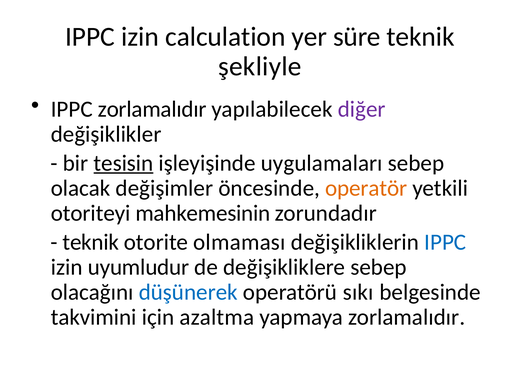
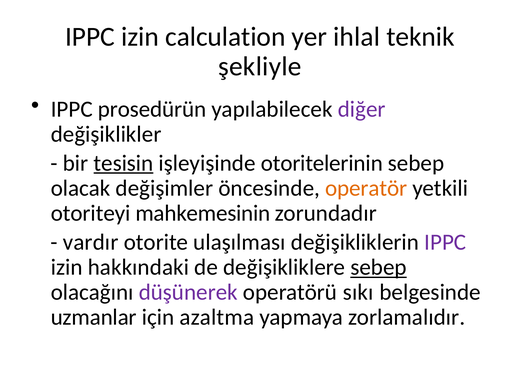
süre: süre -> ihlal (357, 37)
IPPC zorlamalıdır: zorlamalıdır -> prosedürün (152, 109)
uygulamaları: uygulamaları -> otoritelerinin (322, 163)
teknik: teknik -> vardır (91, 242)
olmaması: olmaması -> ulaşılması (239, 242)
IPPC colour: blue -> purple (445, 242)
uyumludur: uyumludur -> hakkındaki (138, 267)
sebep underline: none -> present (379, 267)
düşünerek colour: blue -> purple (188, 292)
takvimini: takvimini -> uzmanlar (94, 317)
